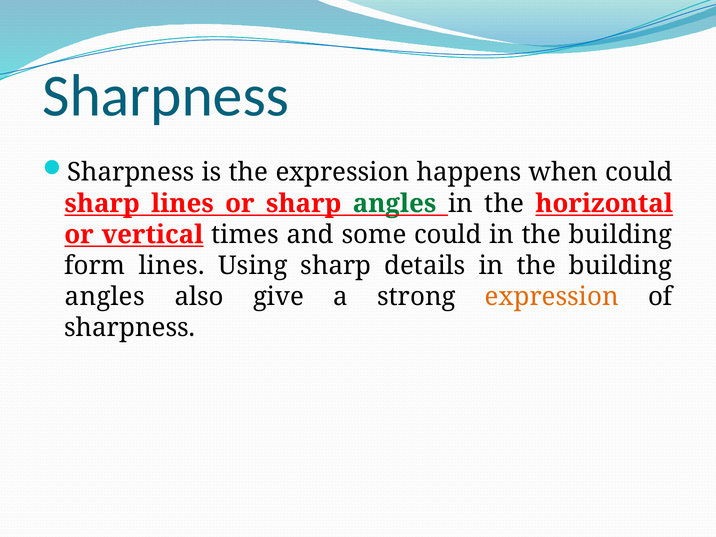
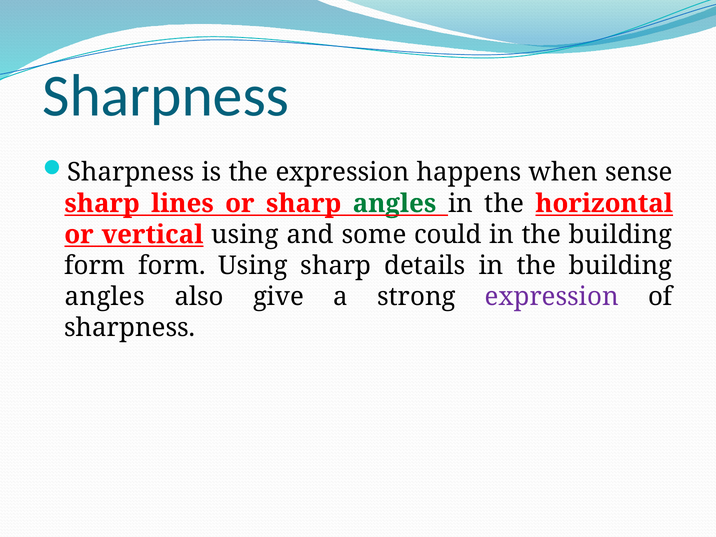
when could: could -> sense (639, 172)
vertical times: times -> using (245, 235)
form lines: lines -> form (172, 266)
expression colour: orange -> purple (552, 297)
